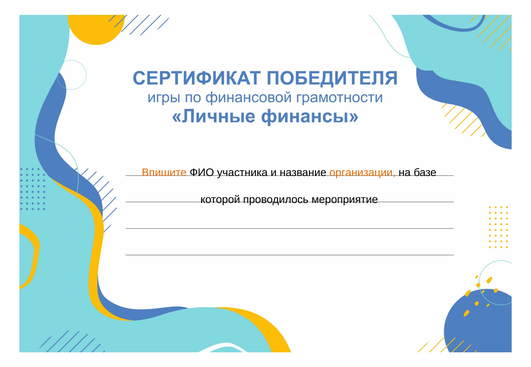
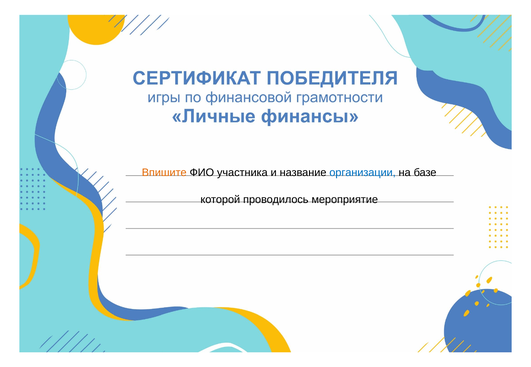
организации colour: orange -> blue (363, 173)
